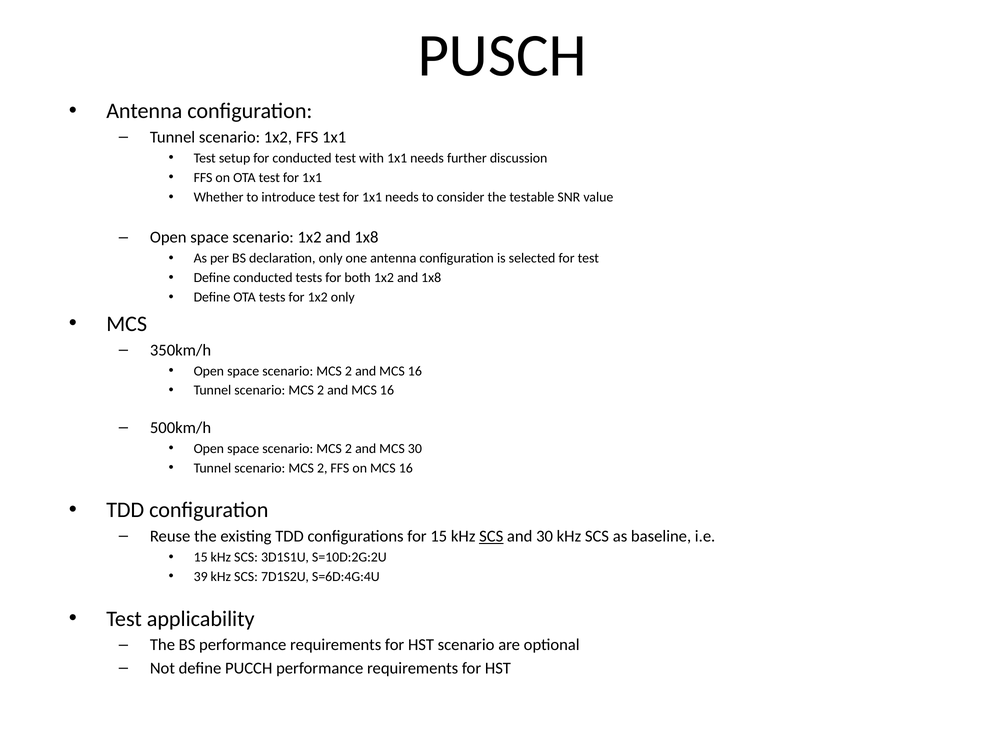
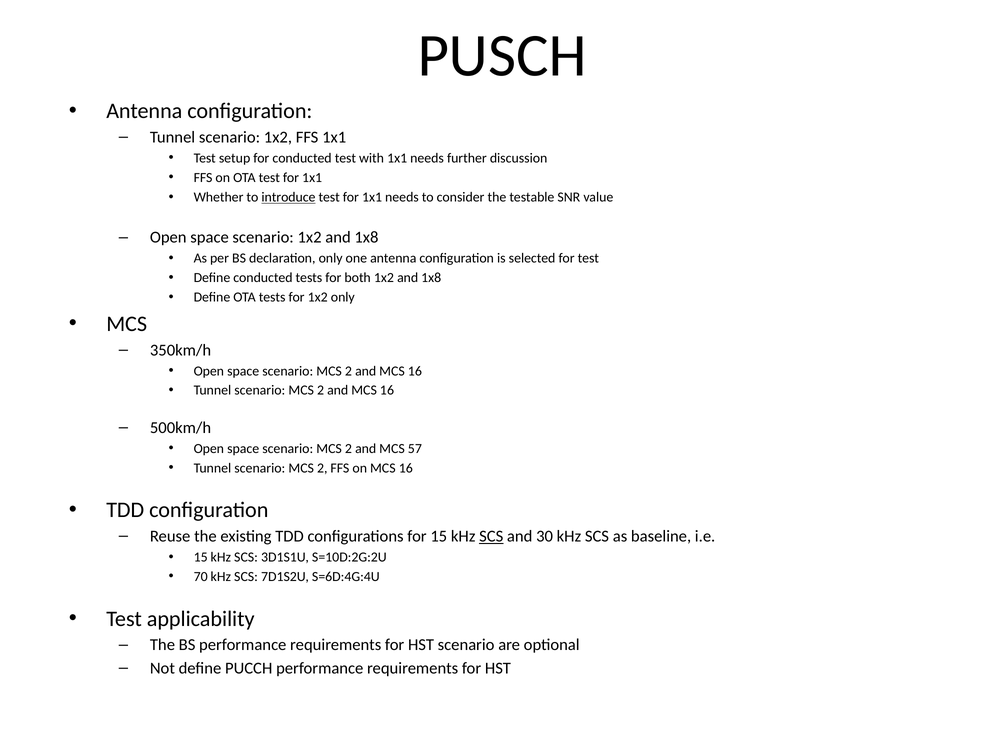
introduce underline: none -> present (288, 197)
MCS 30: 30 -> 57 (415, 449)
39: 39 -> 70 (201, 577)
